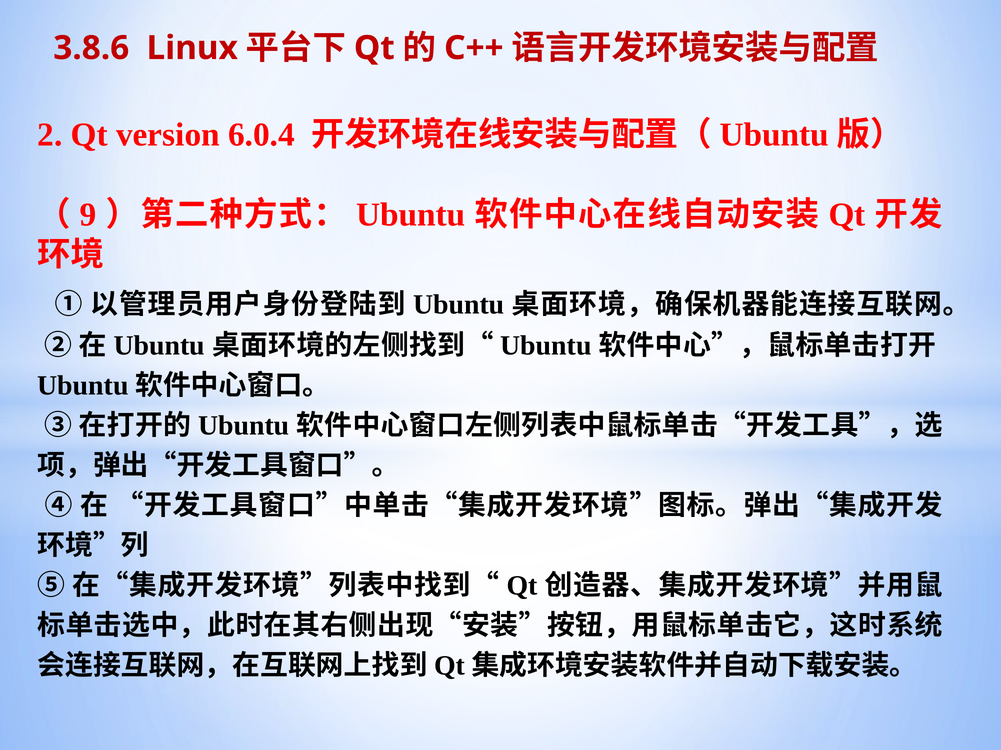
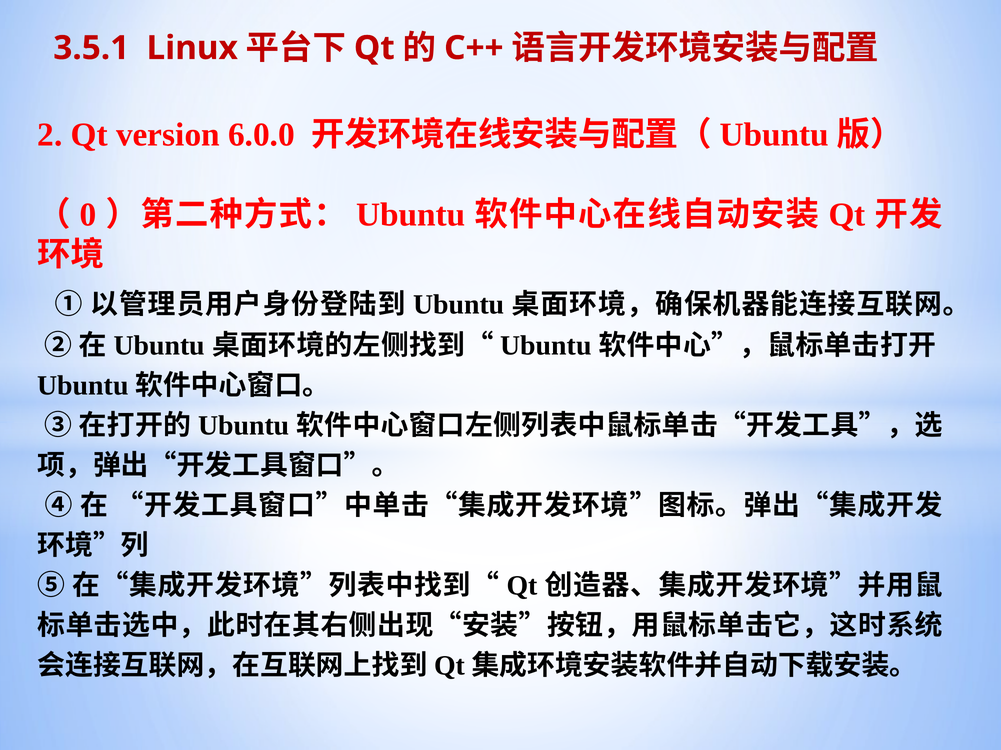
3.8.6: 3.8.6 -> 3.5.1 (91, 48)
6.0.4: 6.0.4 -> 6.0.0 (261, 135)
9: 9 -> 0 (88, 215)
